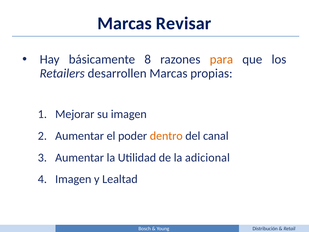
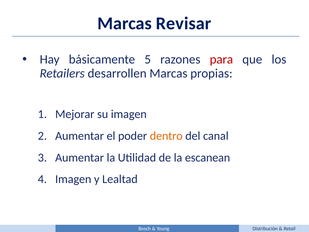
8: 8 -> 5 (148, 59)
para colour: orange -> red (221, 59)
adicional: adicional -> escanean (208, 157)
